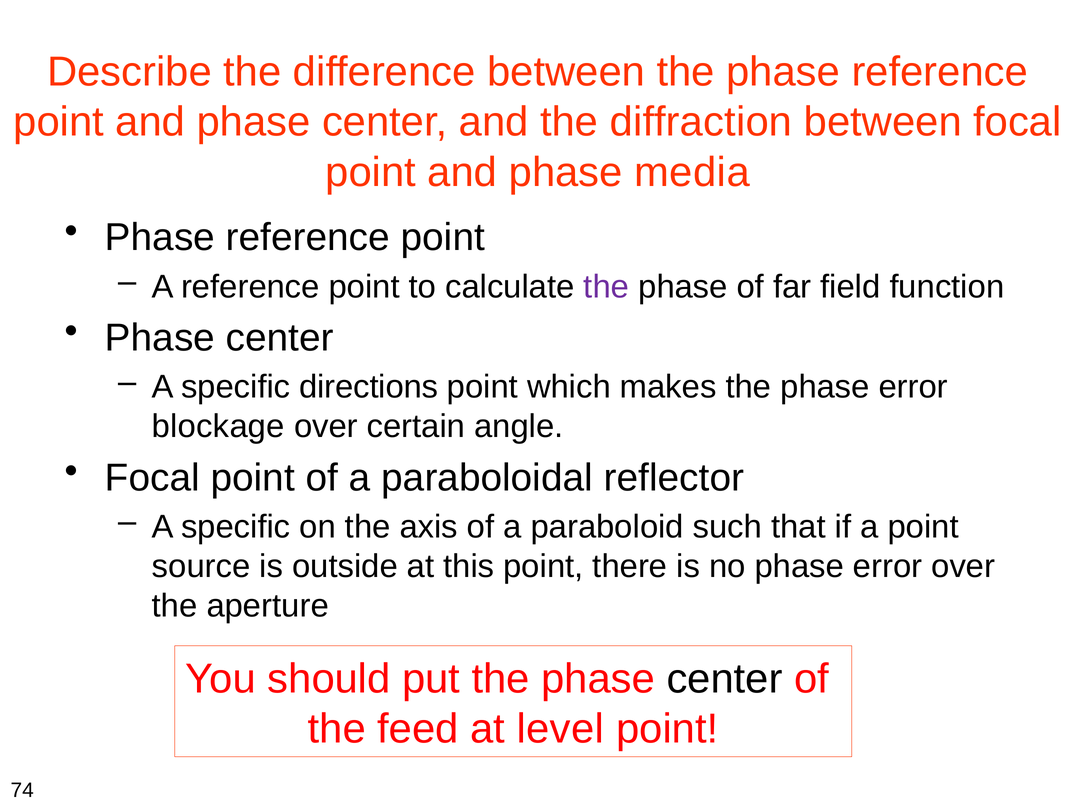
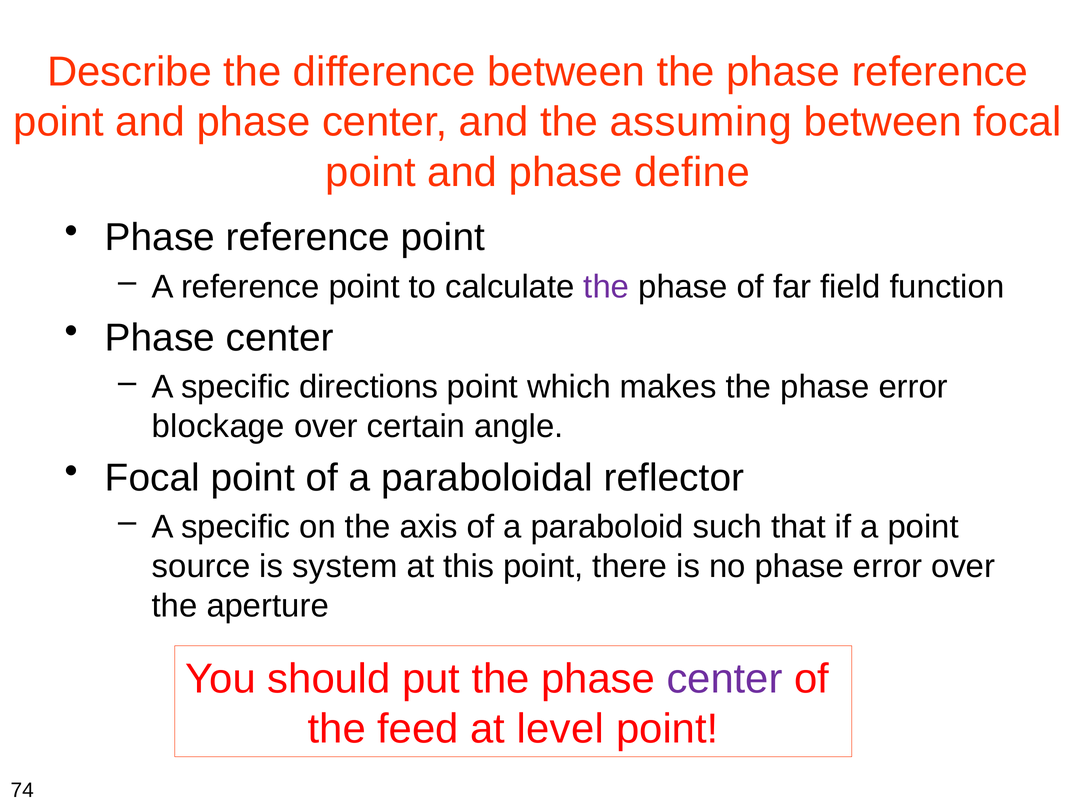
diffraction: diffraction -> assuming (701, 122)
media: media -> define (692, 172)
outside: outside -> system (345, 566)
center colour: black -> purple (725, 679)
